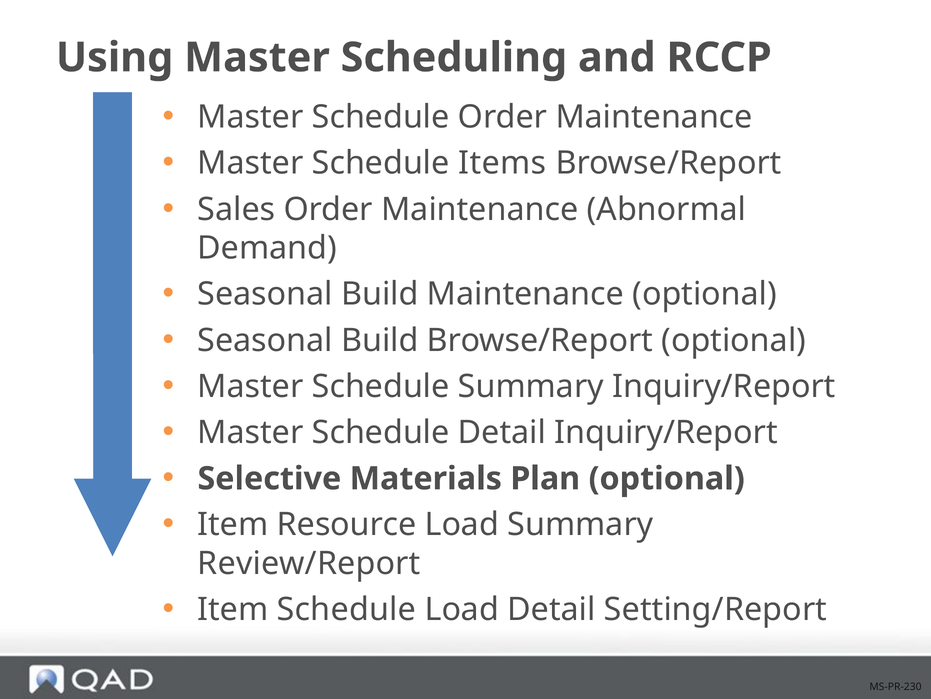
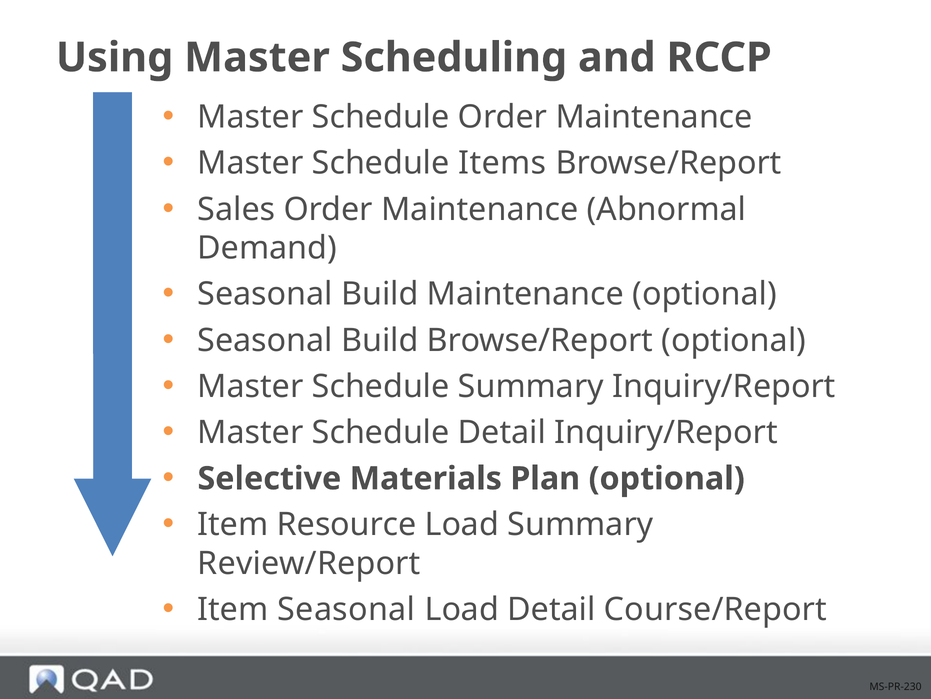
Item Schedule: Schedule -> Seasonal (346, 609)
Setting/Report: Setting/Report -> Course/Report (716, 609)
